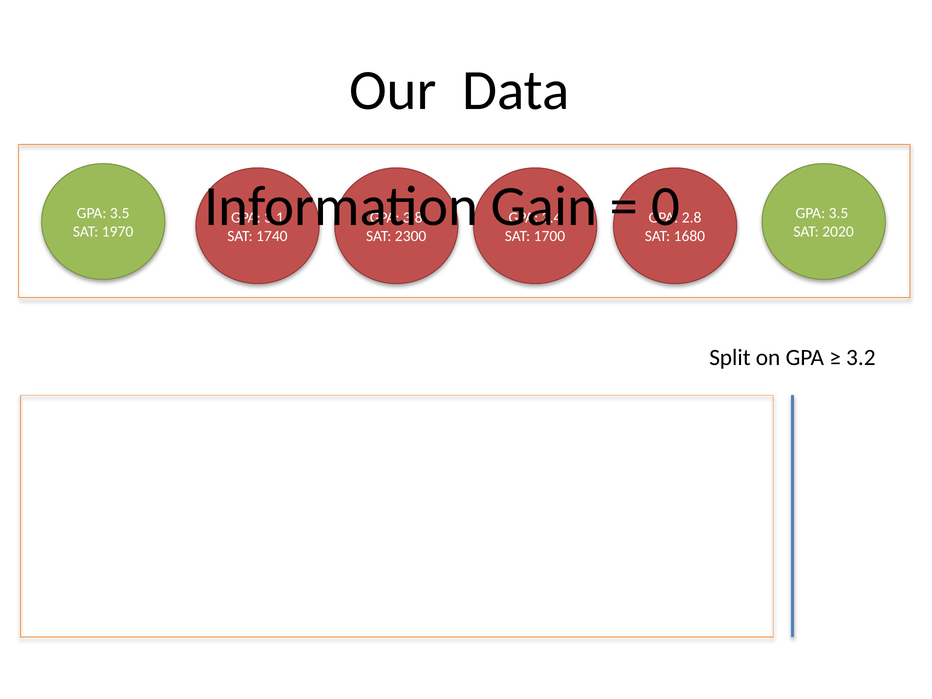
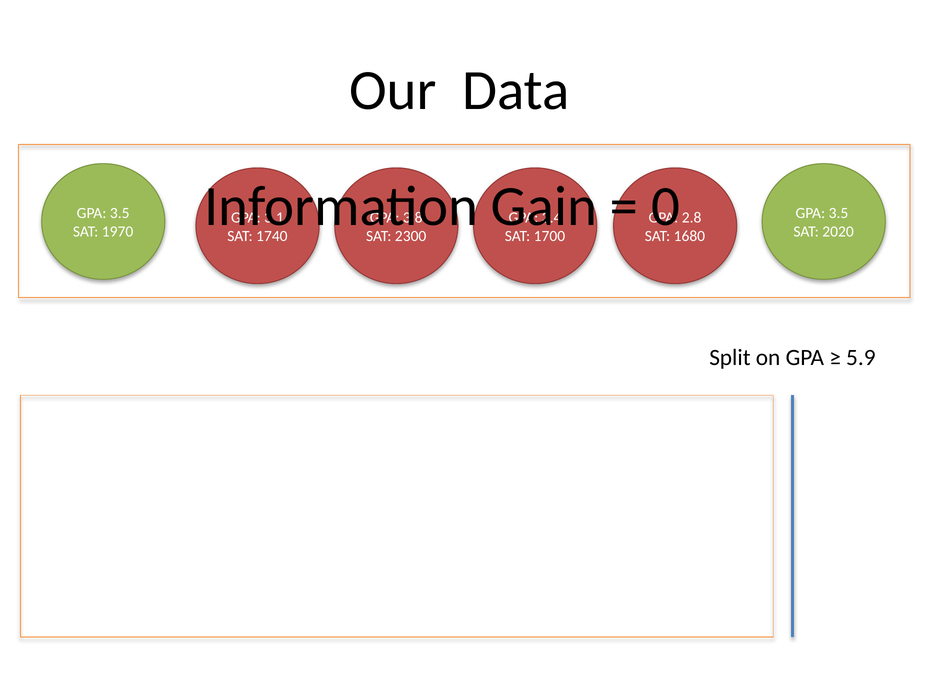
3.2: 3.2 -> 5.9 (861, 358)
